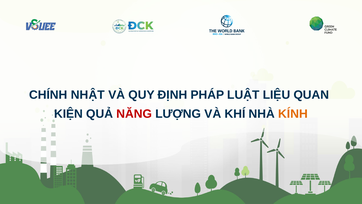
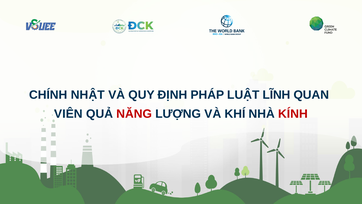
LIỆU: LIỆU -> LĨNH (277, 95)
KIỆN: KIỆN -> VIÊN (68, 114)
KÍNH colour: orange -> red (293, 114)
